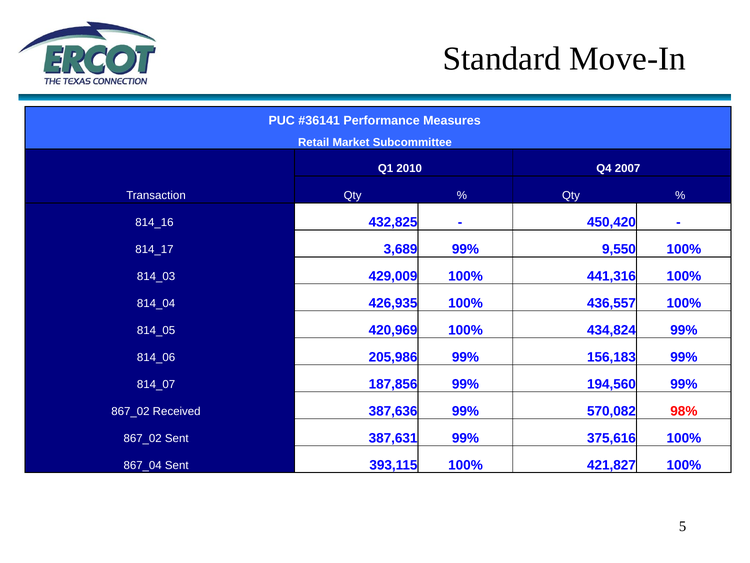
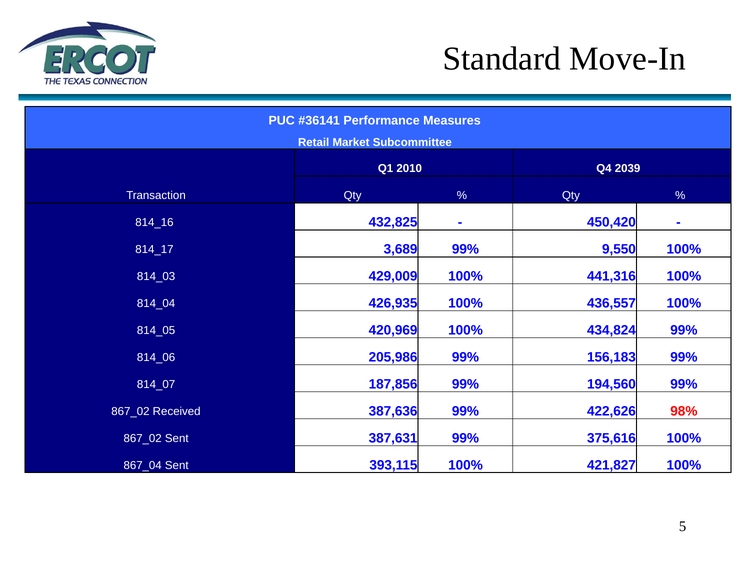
2007: 2007 -> 2039 (628, 168)
570,082: 570,082 -> 422,626 (611, 411)
